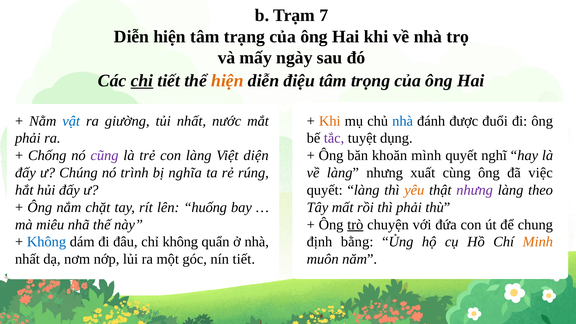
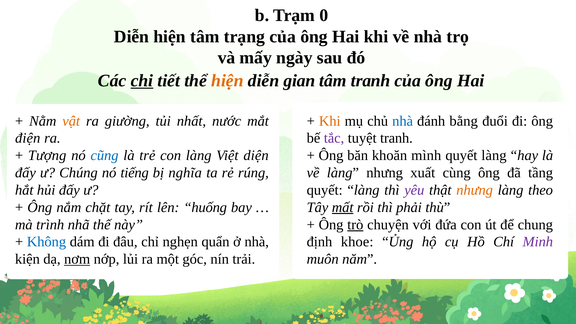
7: 7 -> 0 (324, 15)
điệu: điệu -> gian (299, 81)
tâm trọng: trọng -> tranh (371, 81)
vật colour: blue -> orange (71, 121)
được: được -> bằng (464, 121)
phải: phải -> điện (28, 138)
tuyệt dụng: dụng -> tranh (396, 138)
Chống: Chống -> Tượng (47, 155)
cũng colour: purple -> blue (105, 155)
nghĩ: nghĩ -> làng (494, 155)
trình: trình -> tiếng (135, 173)
việc: việc -> tầng (541, 173)
yêu colour: orange -> purple (414, 190)
nhưng colour: purple -> orange (475, 190)
mất underline: none -> present (343, 207)
miêu: miêu -> trình (50, 225)
chỉ không: không -> nghẹn (180, 242)
bằng: bằng -> khoe (357, 242)
Minh colour: orange -> purple (538, 242)
nhất: nhất -> kiện (27, 259)
nơm underline: none -> present (77, 259)
nín tiết: tiết -> trải (244, 259)
